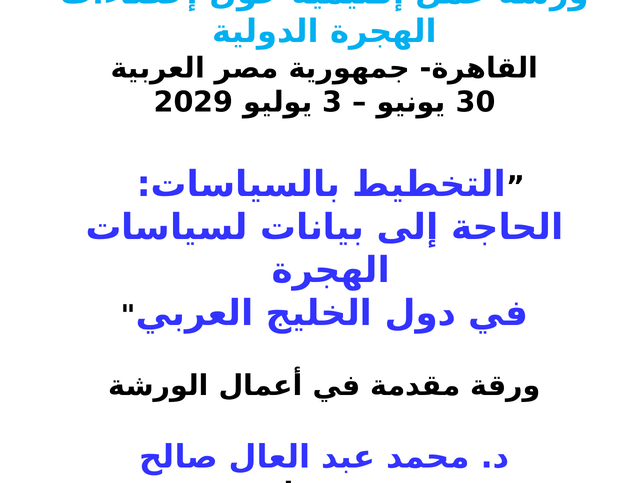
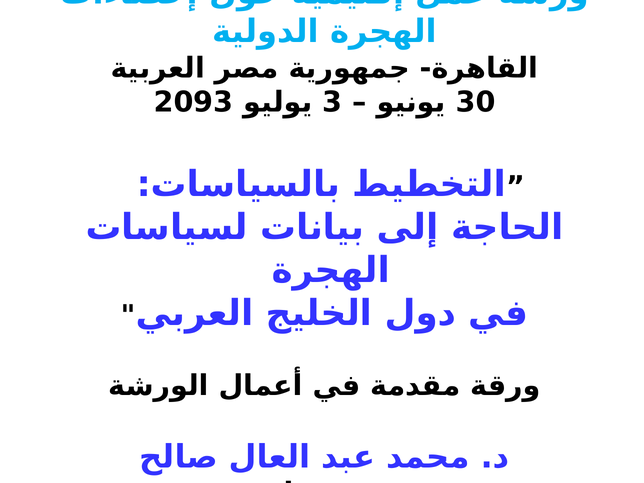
2029: 2029 -> 2093 (193, 102)
